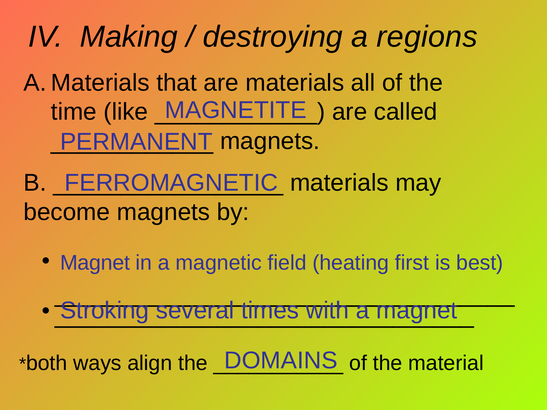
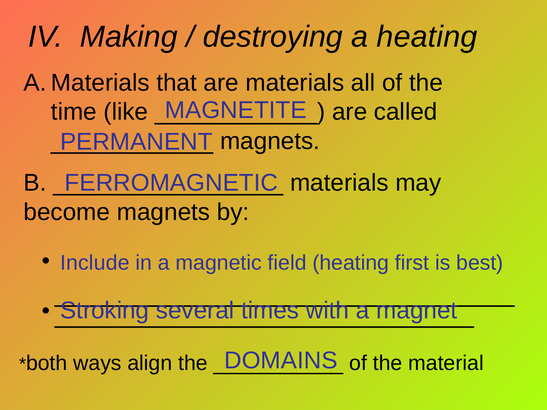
a regions: regions -> heating (427, 37)
Magnet: Magnet -> Include (95, 263)
